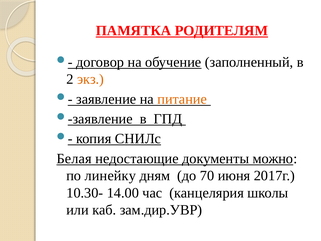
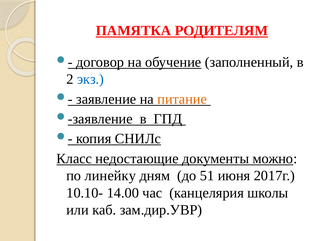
экз colour: orange -> blue (91, 79)
Белая: Белая -> Класс (74, 158)
70: 70 -> 51 (207, 176)
10.30-: 10.30- -> 10.10- (85, 193)
